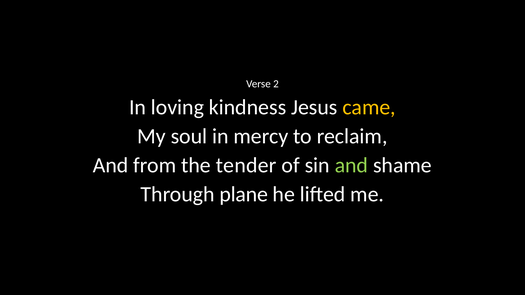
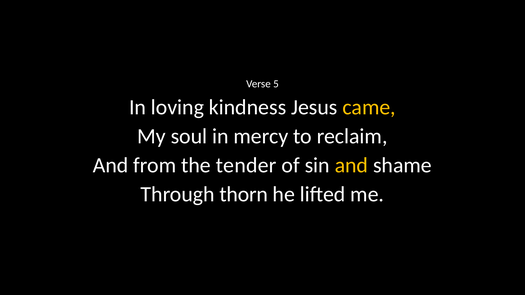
2: 2 -> 5 (276, 84)
and colour: light green -> yellow (351, 165)
plane: plane -> thorn (244, 195)
